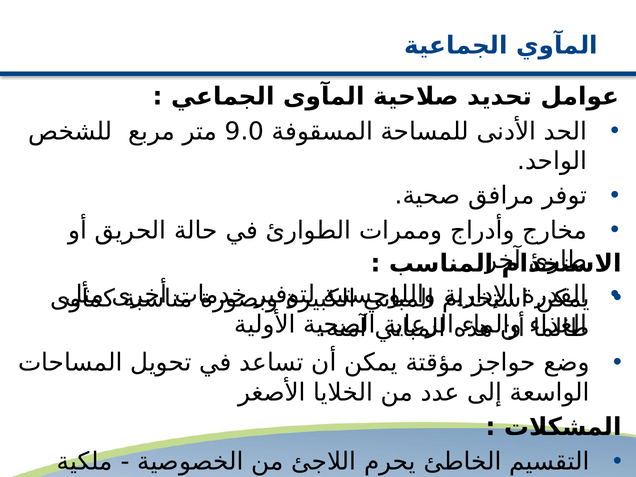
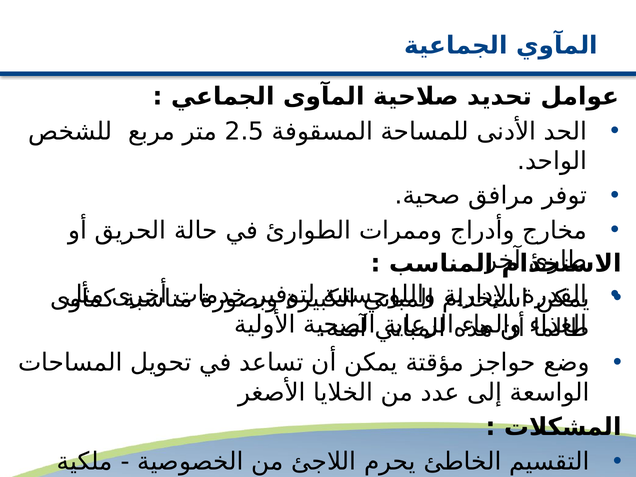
9.0: 9.0 -> 2.5 (245, 131)
